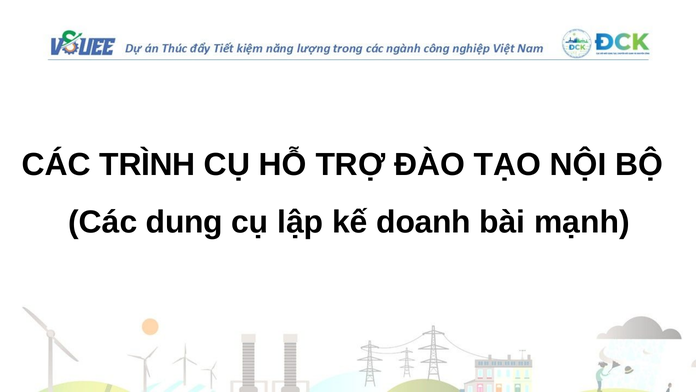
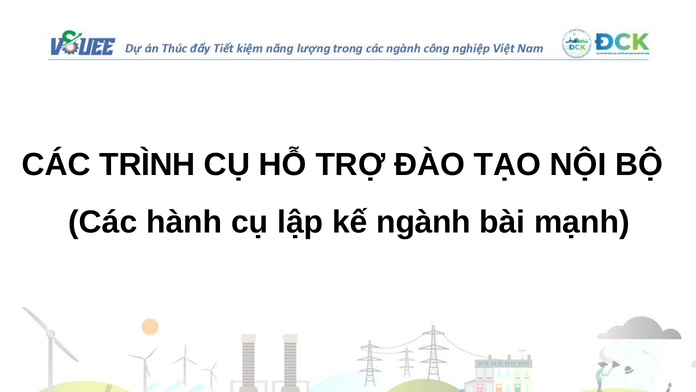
dung: dung -> hành (184, 222)
doanh: doanh -> ngành (424, 222)
